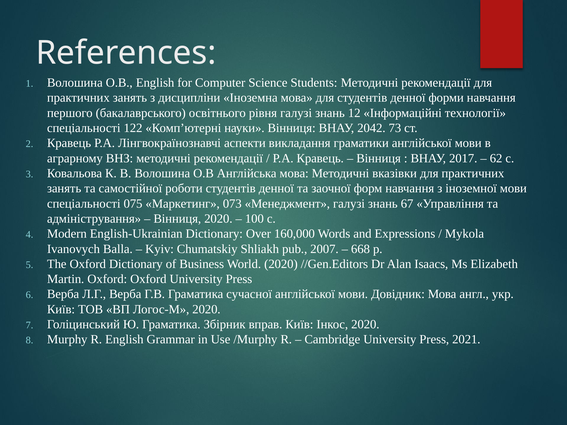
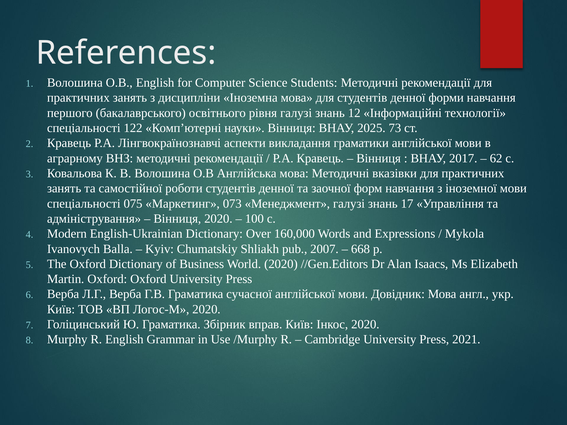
2042: 2042 -> 2025 (371, 128)
67: 67 -> 17 (407, 204)
